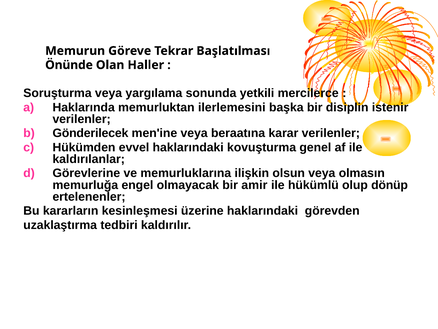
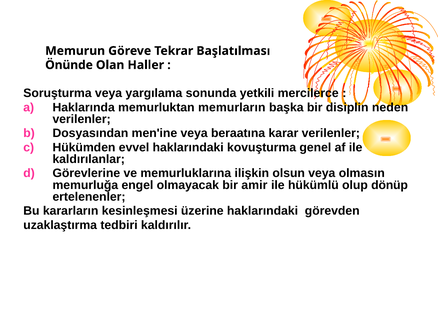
ilerlemesini: ilerlemesini -> memurların (232, 107)
istenir: istenir -> neden (390, 107)
Gönderilecek: Gönderilecek -> Dosyasından (90, 133)
